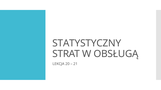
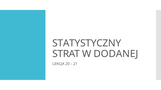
OBSŁUGĄ: OBSŁUGĄ -> DODANEJ (116, 54)
